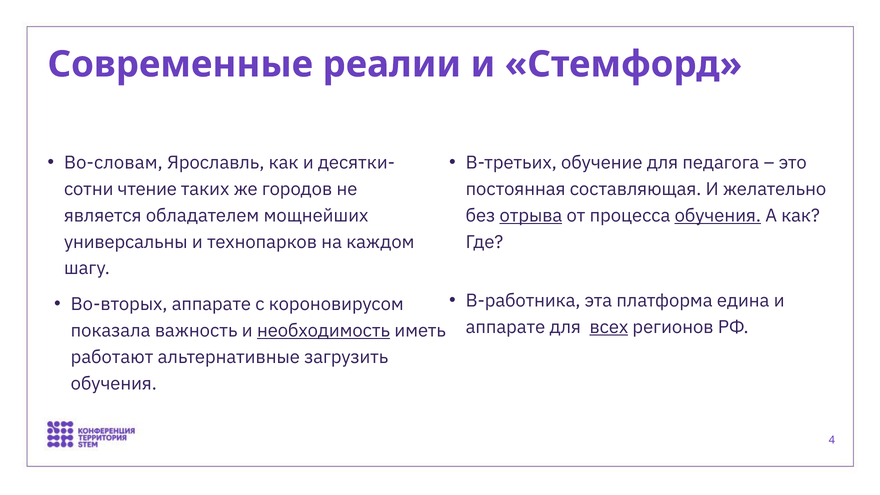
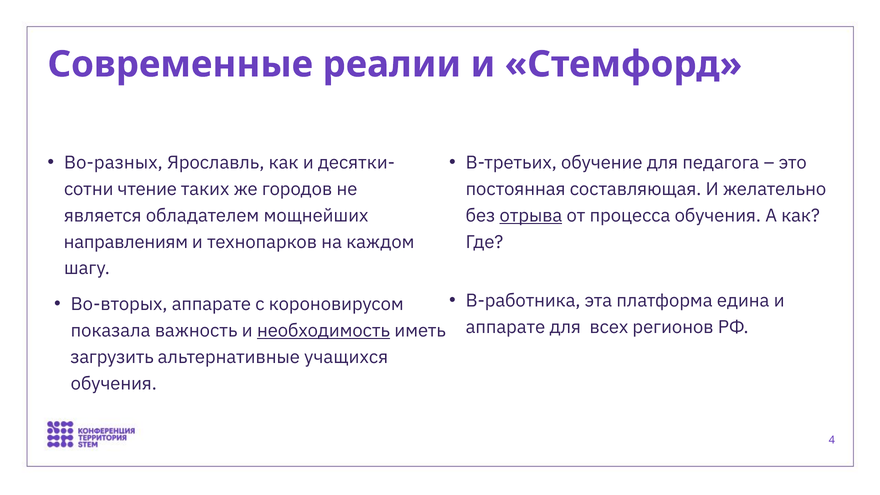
Во-словам: Во-словам -> Во-разных (113, 163)
обучения underline: present -> none (718, 216)
универсальны: универсальны -> направлениям (126, 242)
всех underline: present -> none (609, 327)
работают: работают -> загрузить (112, 357)
загрузить: загрузить -> учащихся (346, 357)
